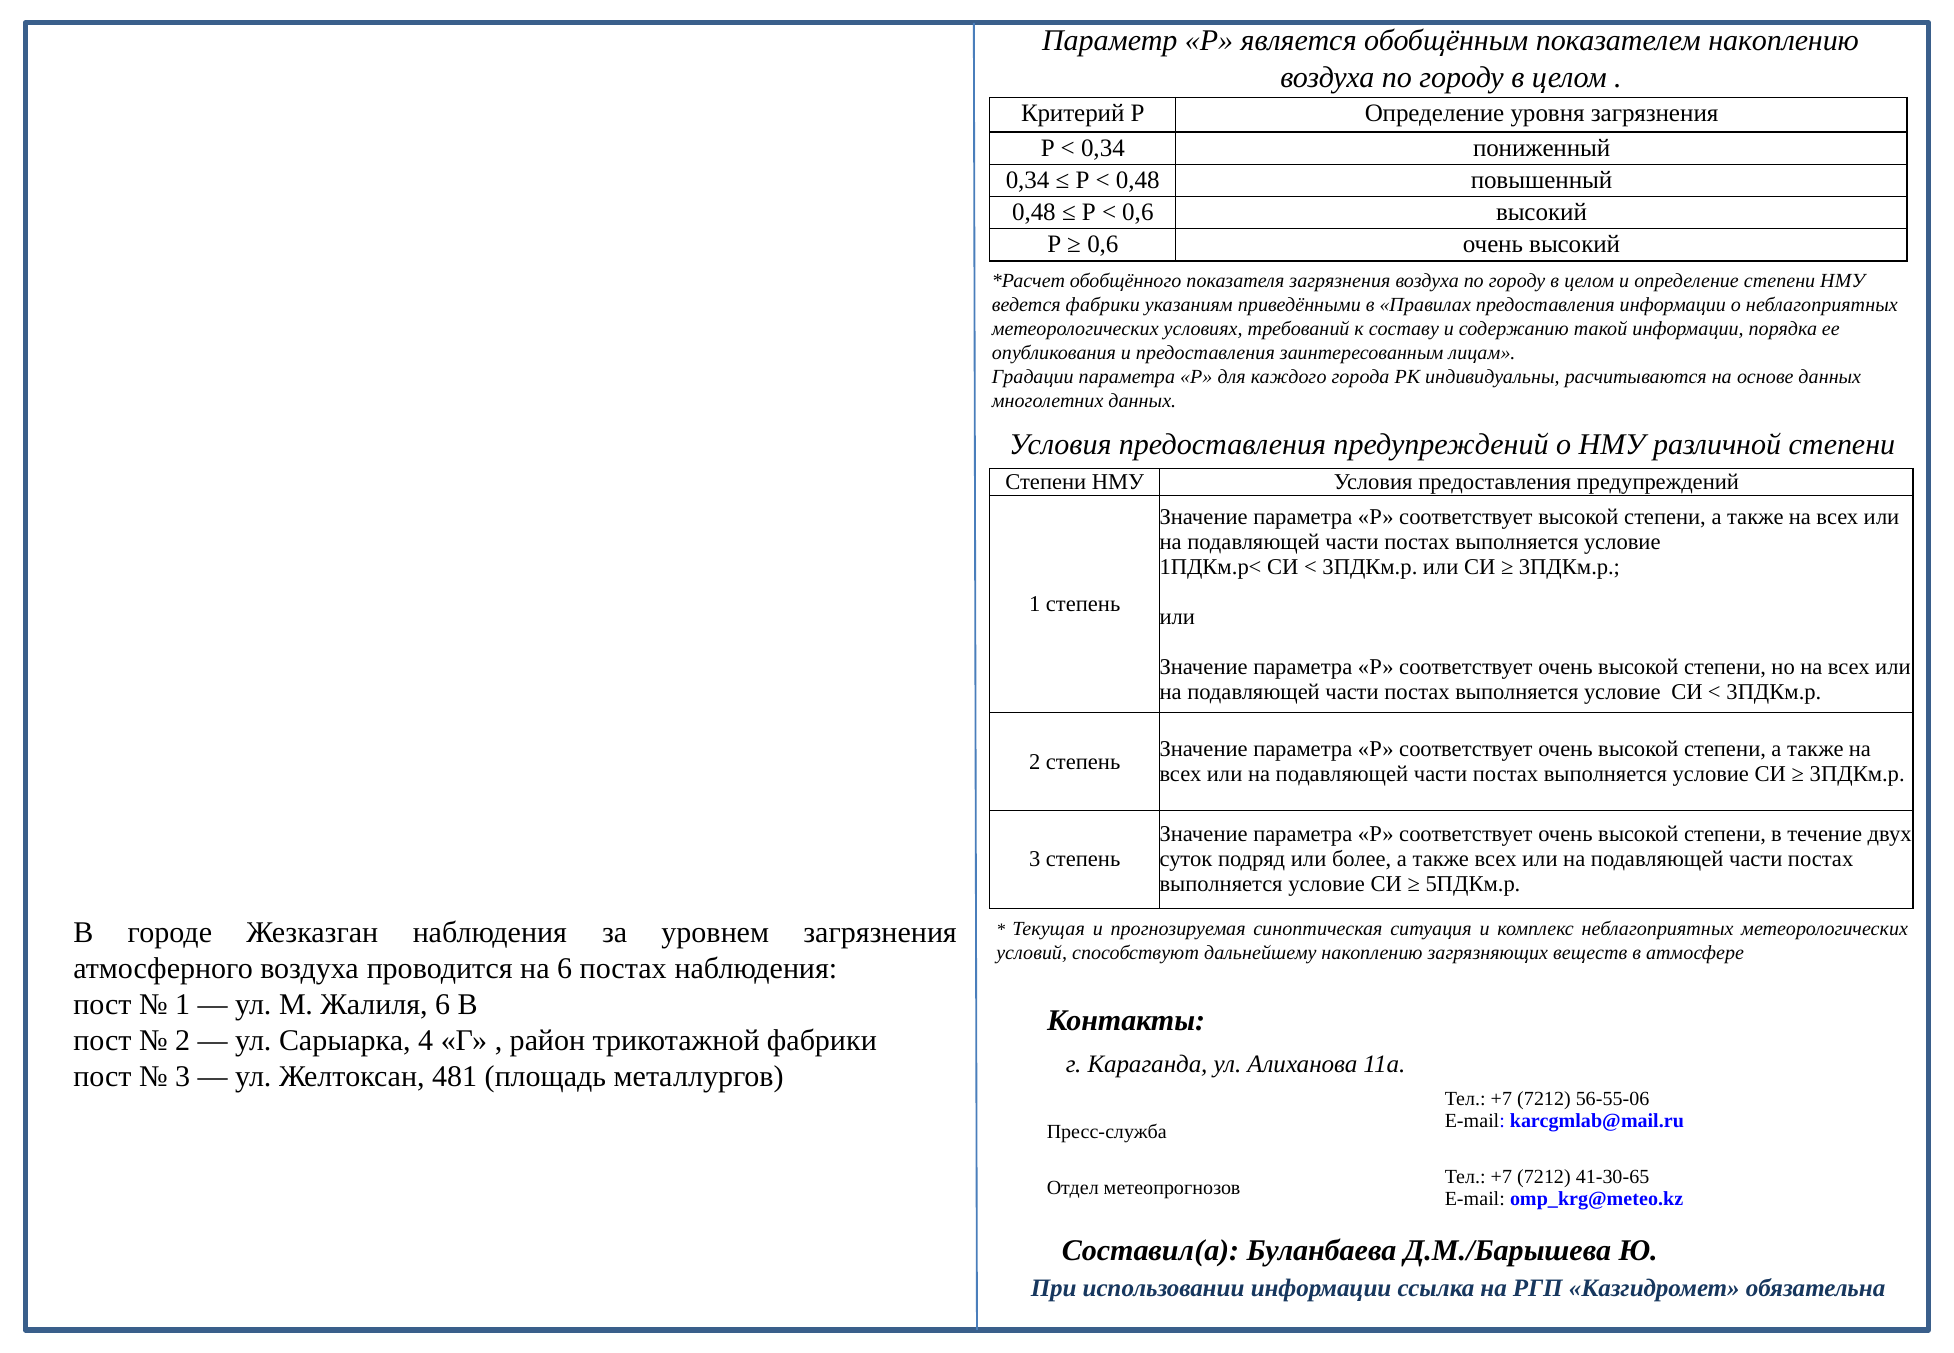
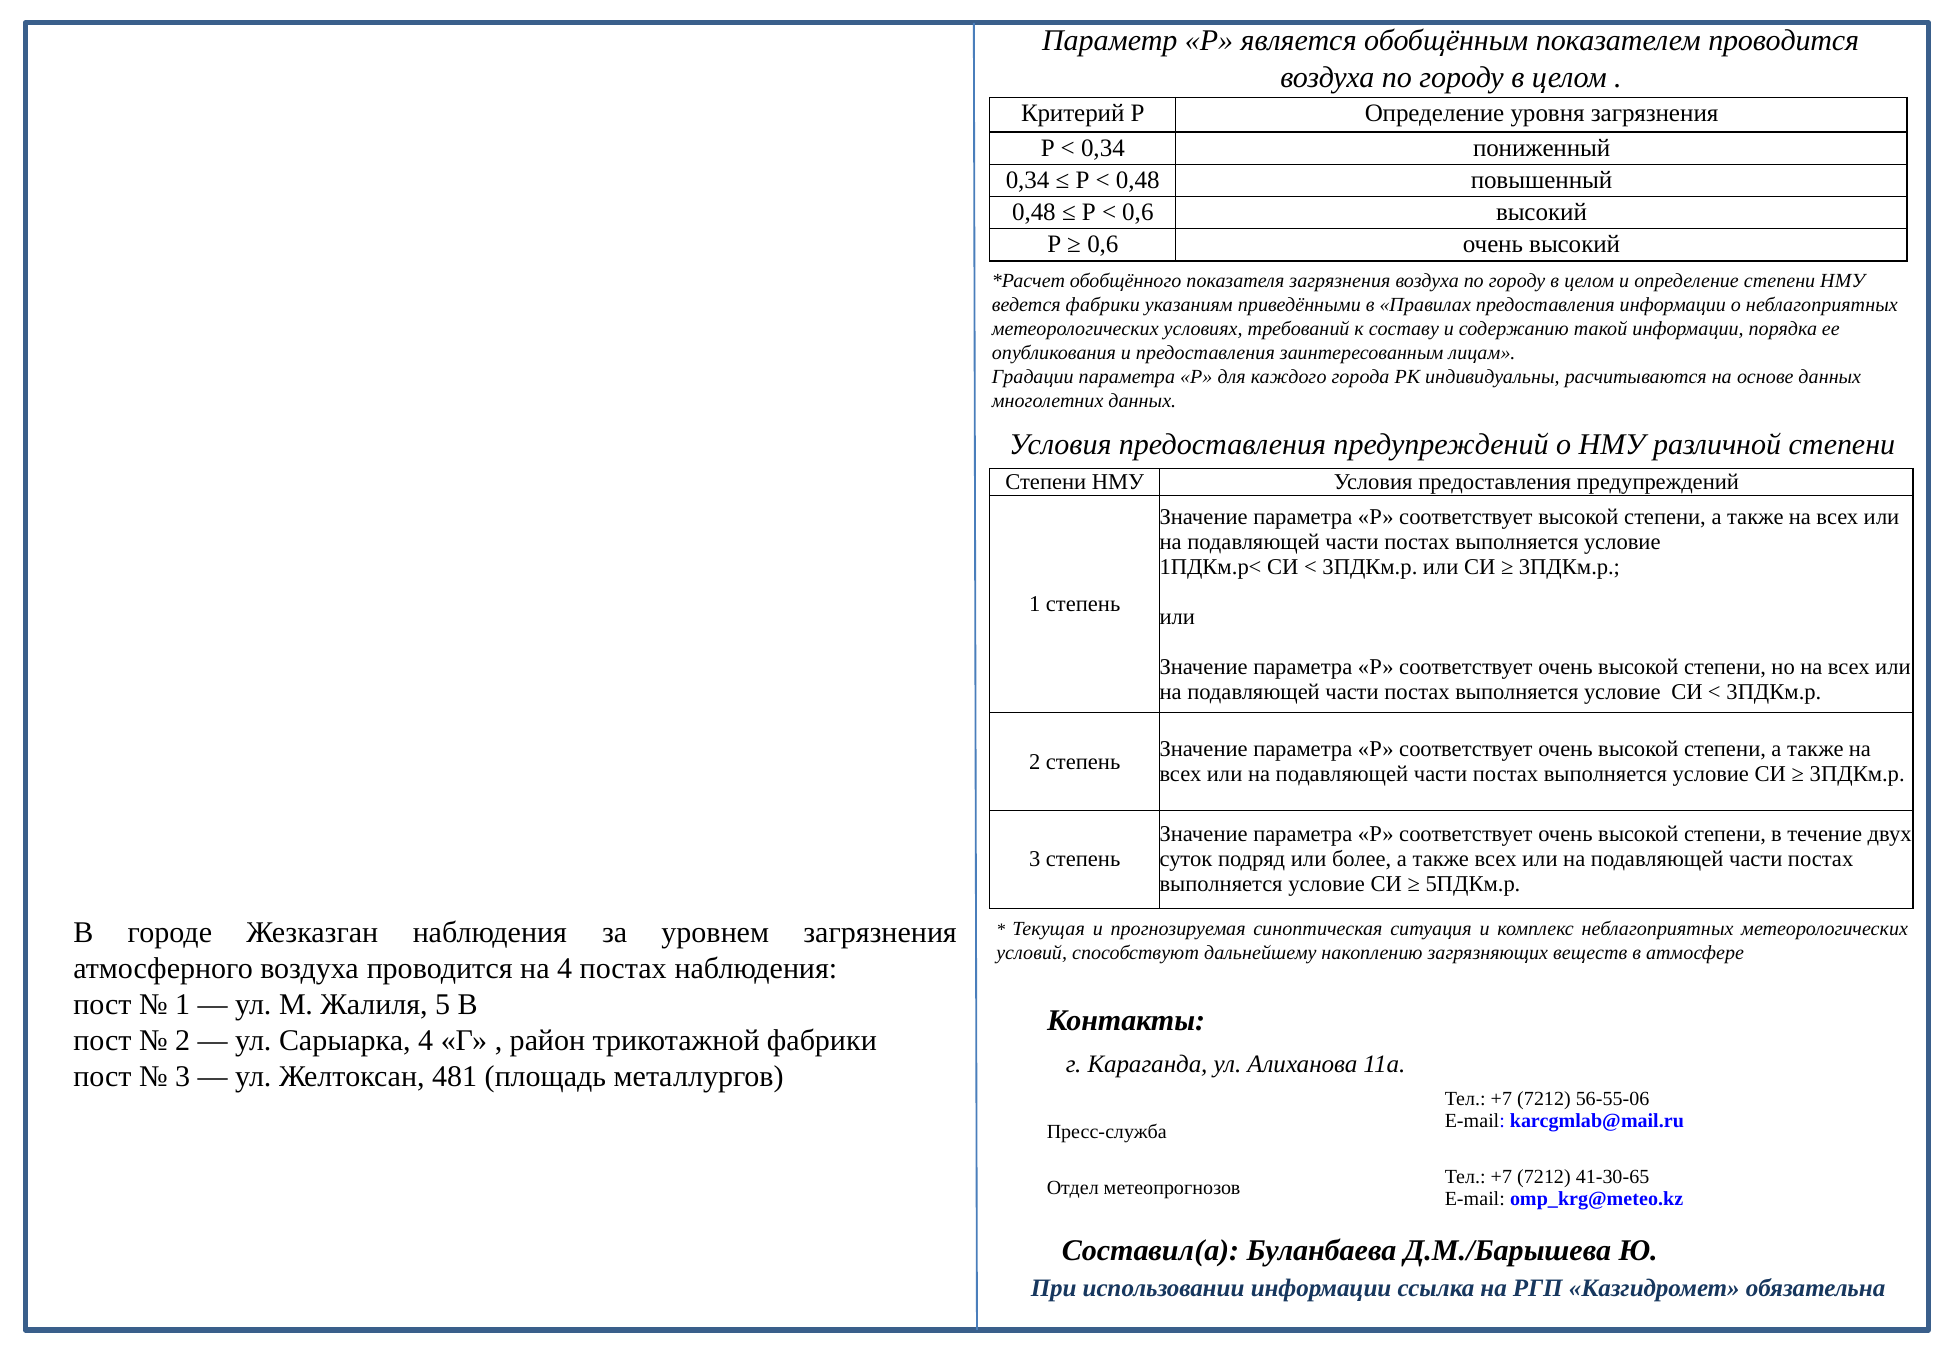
показателем накоплению: накоплению -> проводится (1784, 41)
на 6: 6 -> 4 (565, 969)
Жалиля 6: 6 -> 5 (443, 1005)
